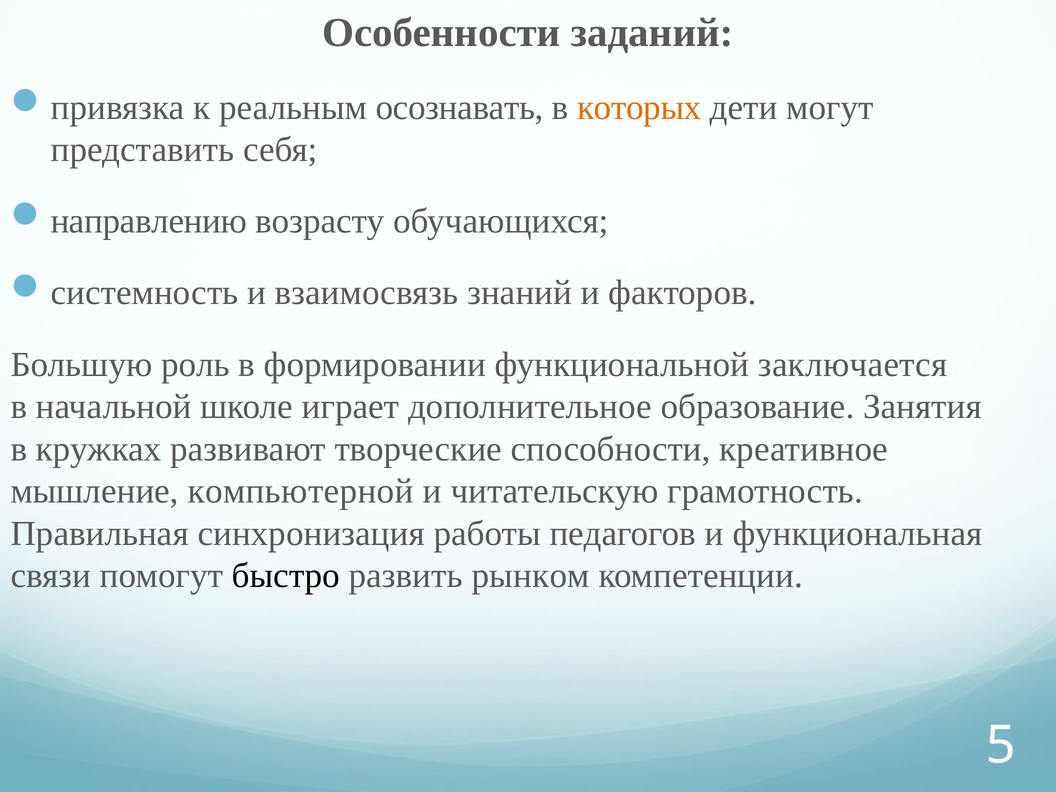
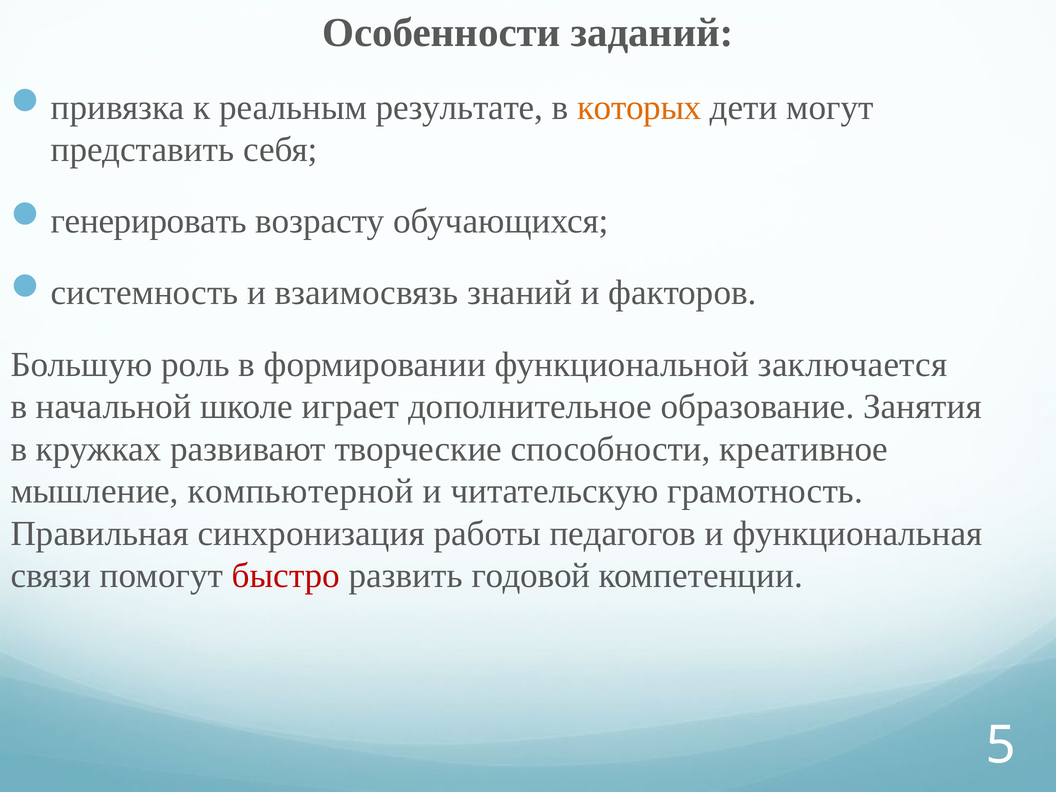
осознавать: осознавать -> результате (459, 107)
направлению: направлению -> генерировать (149, 221)
быстро colour: black -> red (286, 576)
рынком: рынком -> годовой (531, 576)
